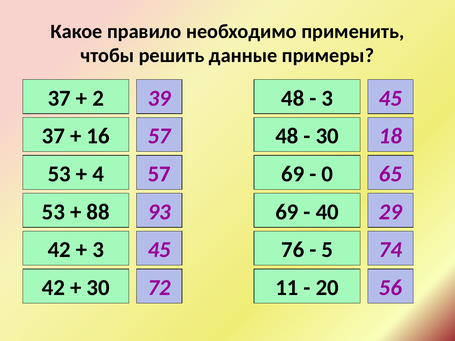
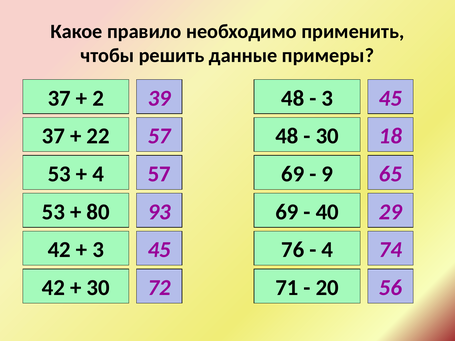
16: 16 -> 22 (98, 136)
0: 0 -> 9 (327, 174)
88: 88 -> 80 (98, 212)
5: 5 -> 4 (327, 250)
11: 11 -> 71 (287, 288)
